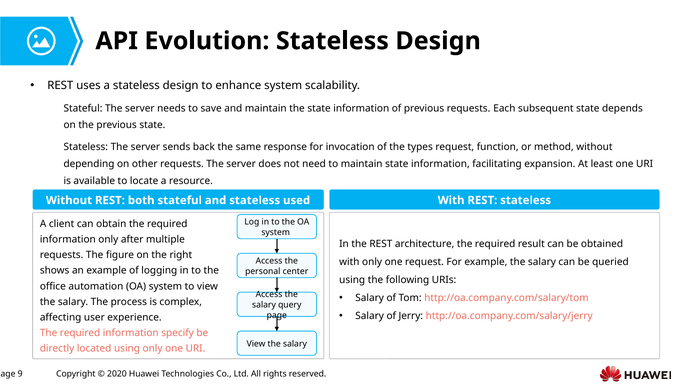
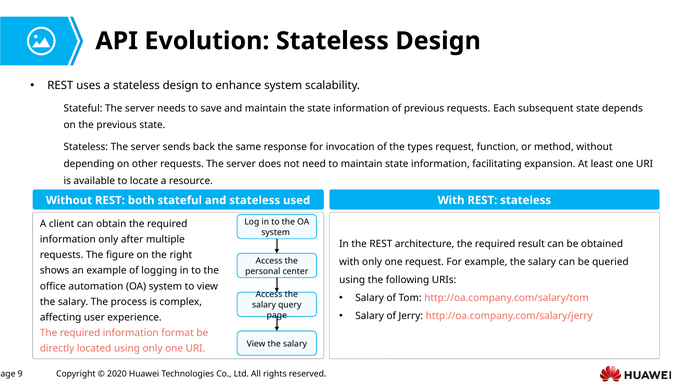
specify: specify -> format (178, 333)
